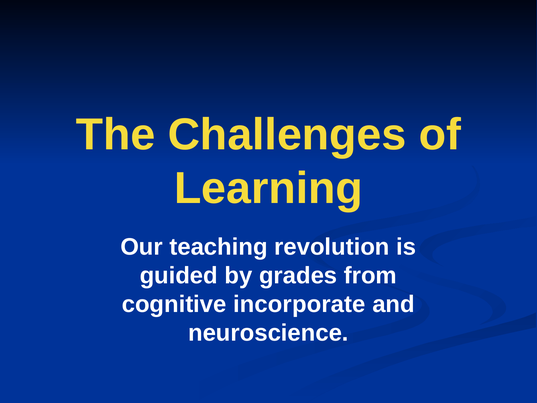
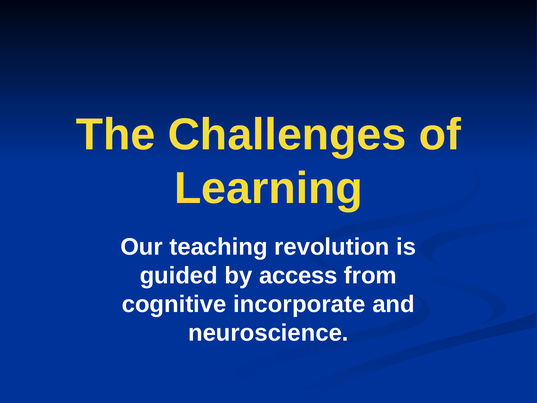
grades: grades -> access (298, 276)
